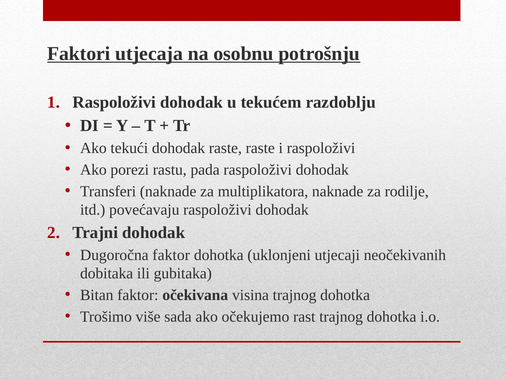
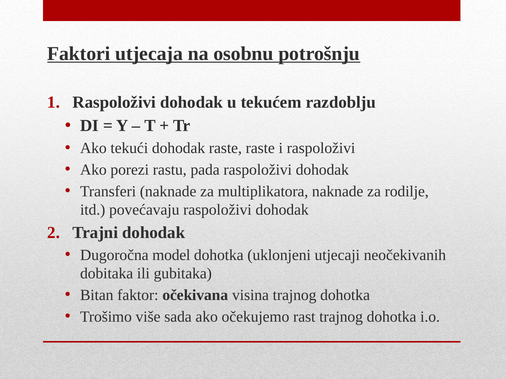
Dugoročna faktor: faktor -> model (171, 255)
